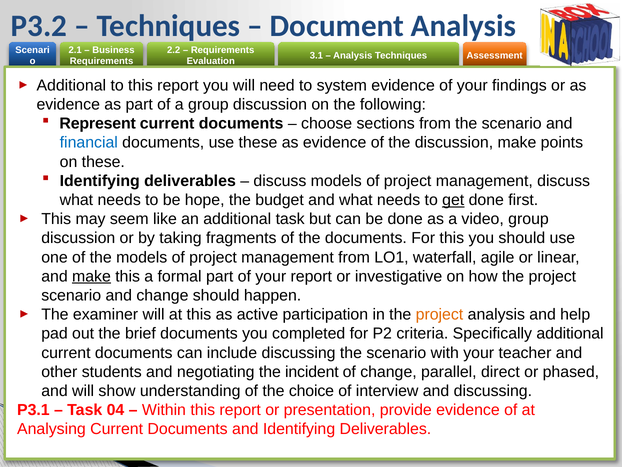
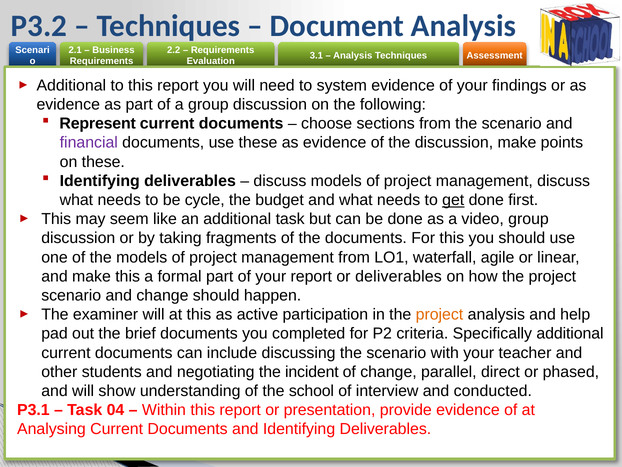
financial colour: blue -> purple (89, 143)
hope: hope -> cycle (205, 200)
make underline: present -> none (91, 276)
or investigative: investigative -> deliverables (398, 276)
choice: choice -> school (311, 391)
and discussing: discussing -> conducted (493, 391)
